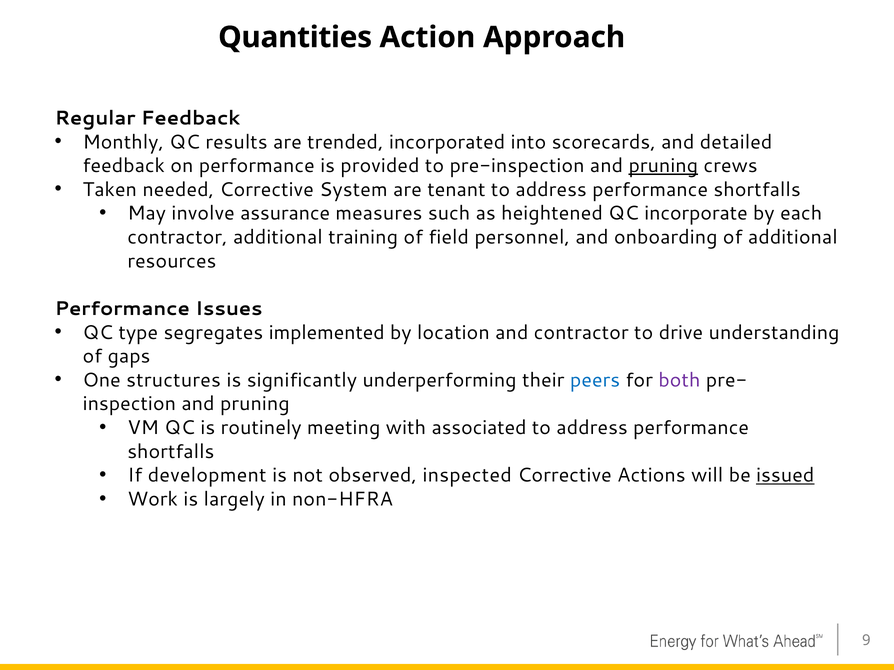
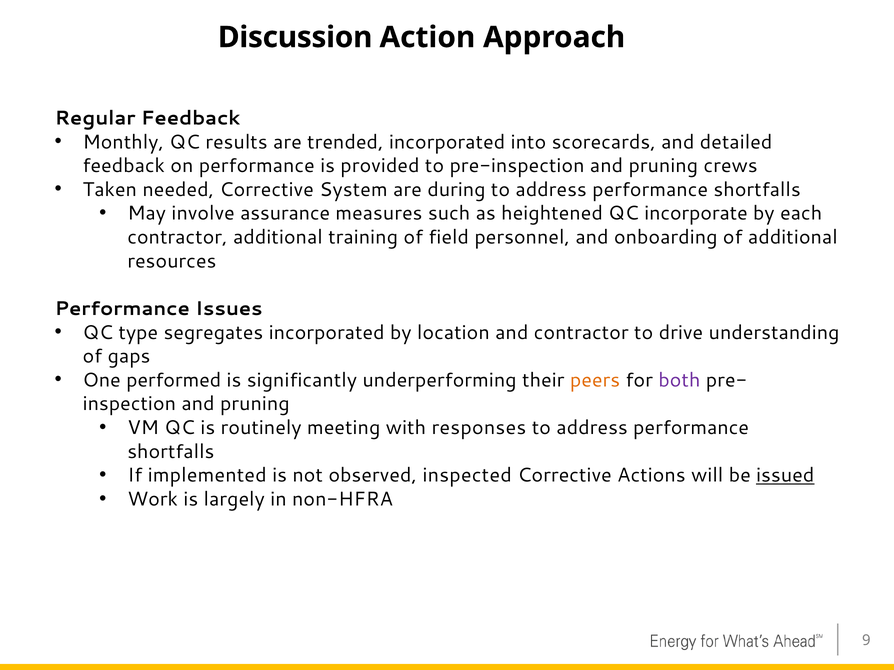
Quantities: Quantities -> Discussion (295, 37)
pruning underline: present -> none (663, 166)
tenant: tenant -> during (456, 190)
segregates implemented: implemented -> incorporated (327, 333)
structures: structures -> performed (174, 380)
peers colour: blue -> orange (595, 380)
associated: associated -> responses (479, 428)
development: development -> implemented (207, 476)
